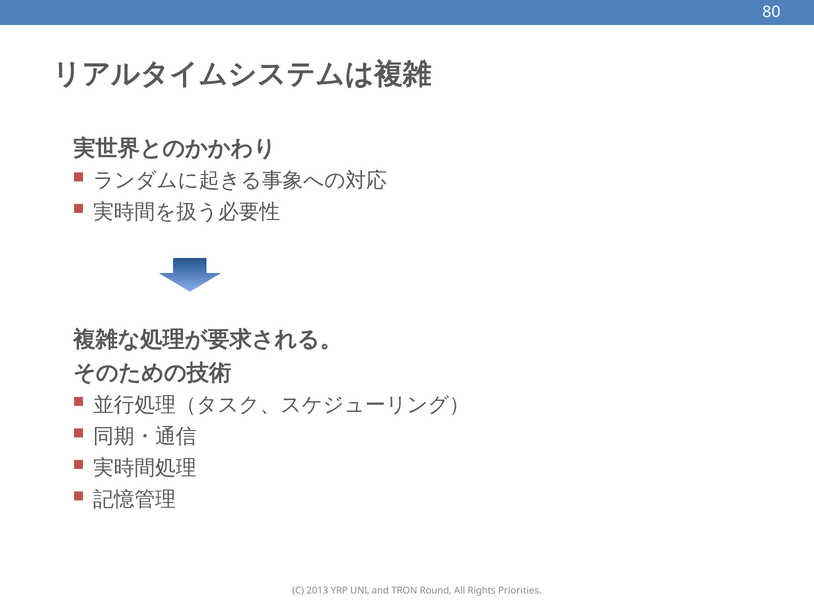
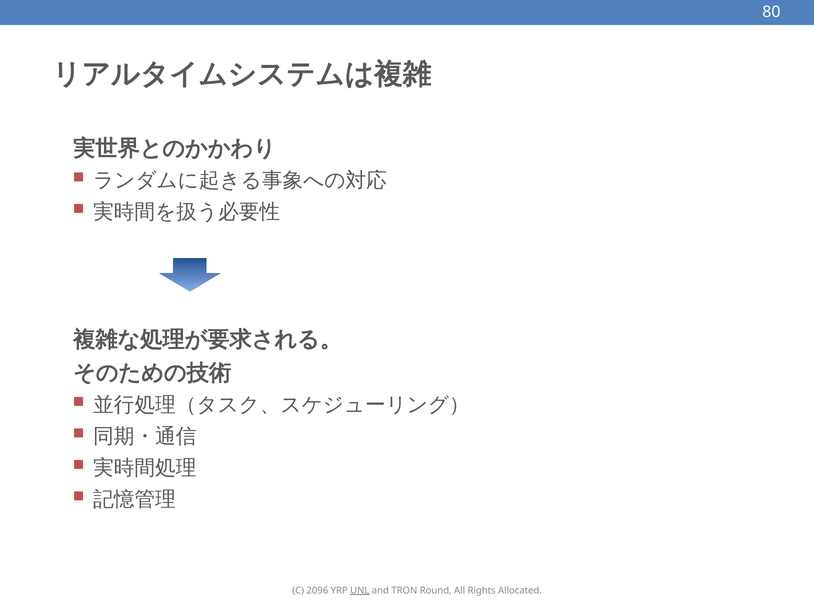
2013: 2013 -> 2096 (317, 590)
UNL underline: none -> present (360, 590)
Priorities: Priorities -> Allocated (520, 590)
